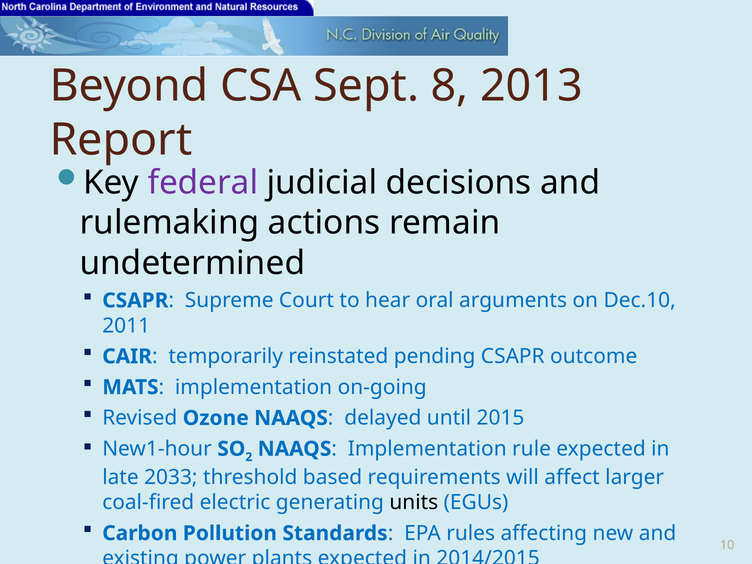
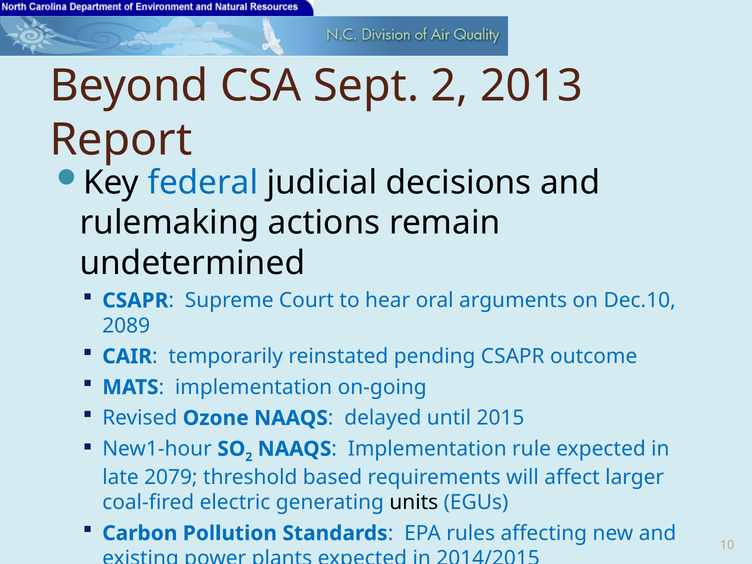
Sept 8: 8 -> 2 (450, 86)
federal colour: purple -> blue (203, 183)
2011: 2011 -> 2089 (126, 326)
2033: 2033 -> 2079 (171, 477)
